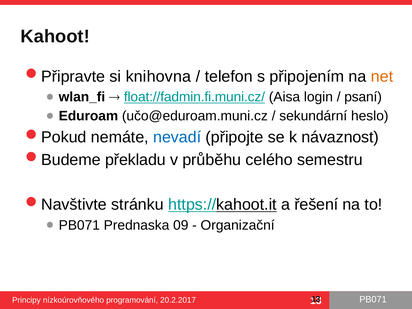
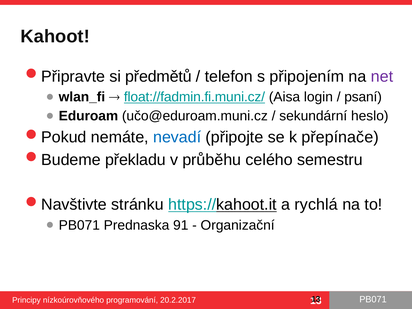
knihovna: knihovna -> předmětů (159, 76)
net colour: orange -> purple (382, 76)
návaznost: návaznost -> přepínače (340, 137)
řešení: řešení -> rychlá (316, 205)
09: 09 -> 91 (181, 225)
